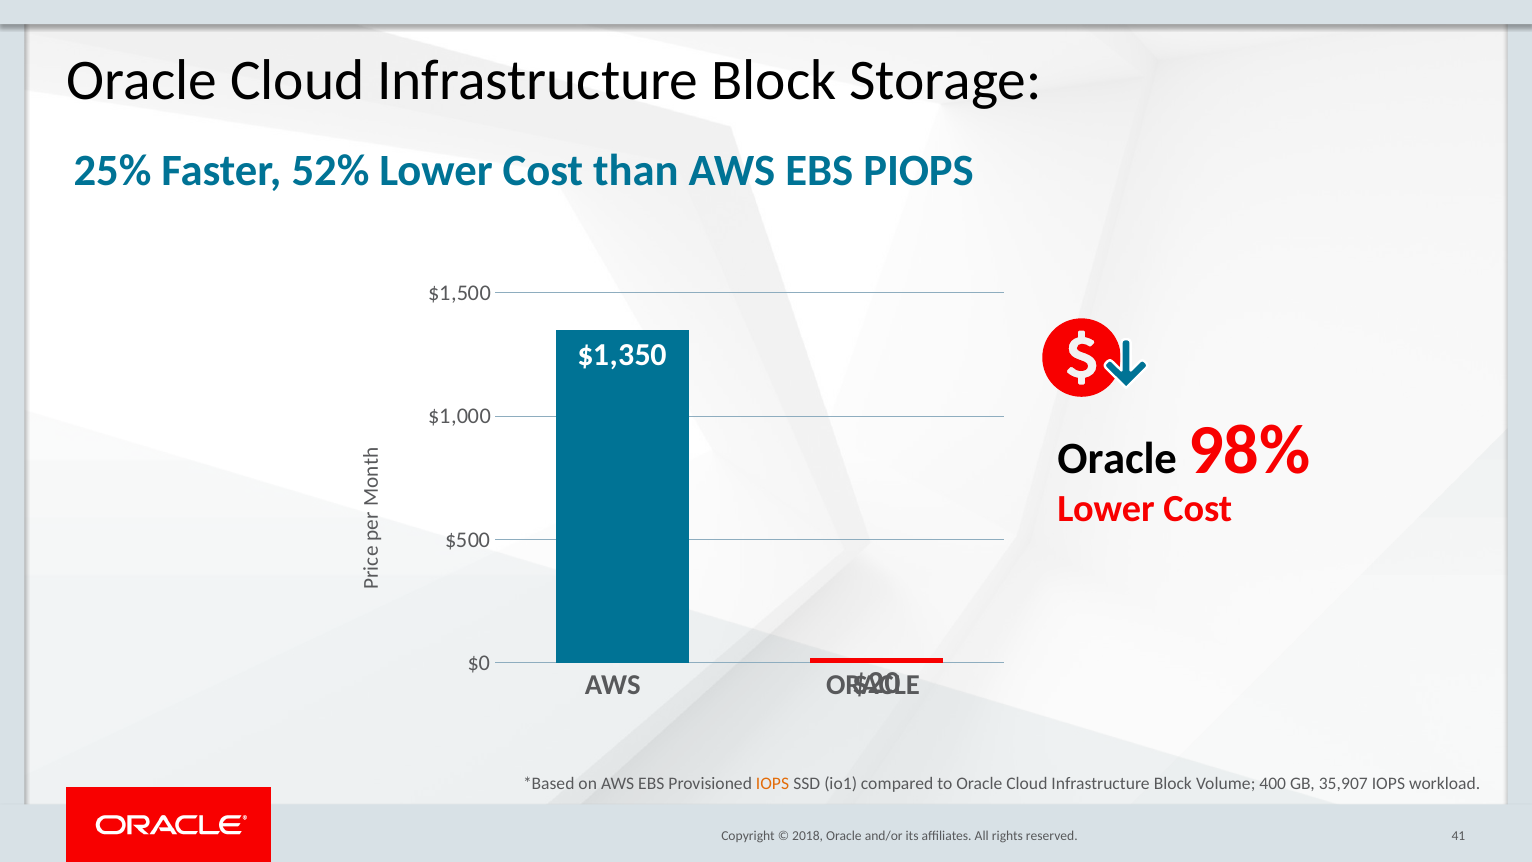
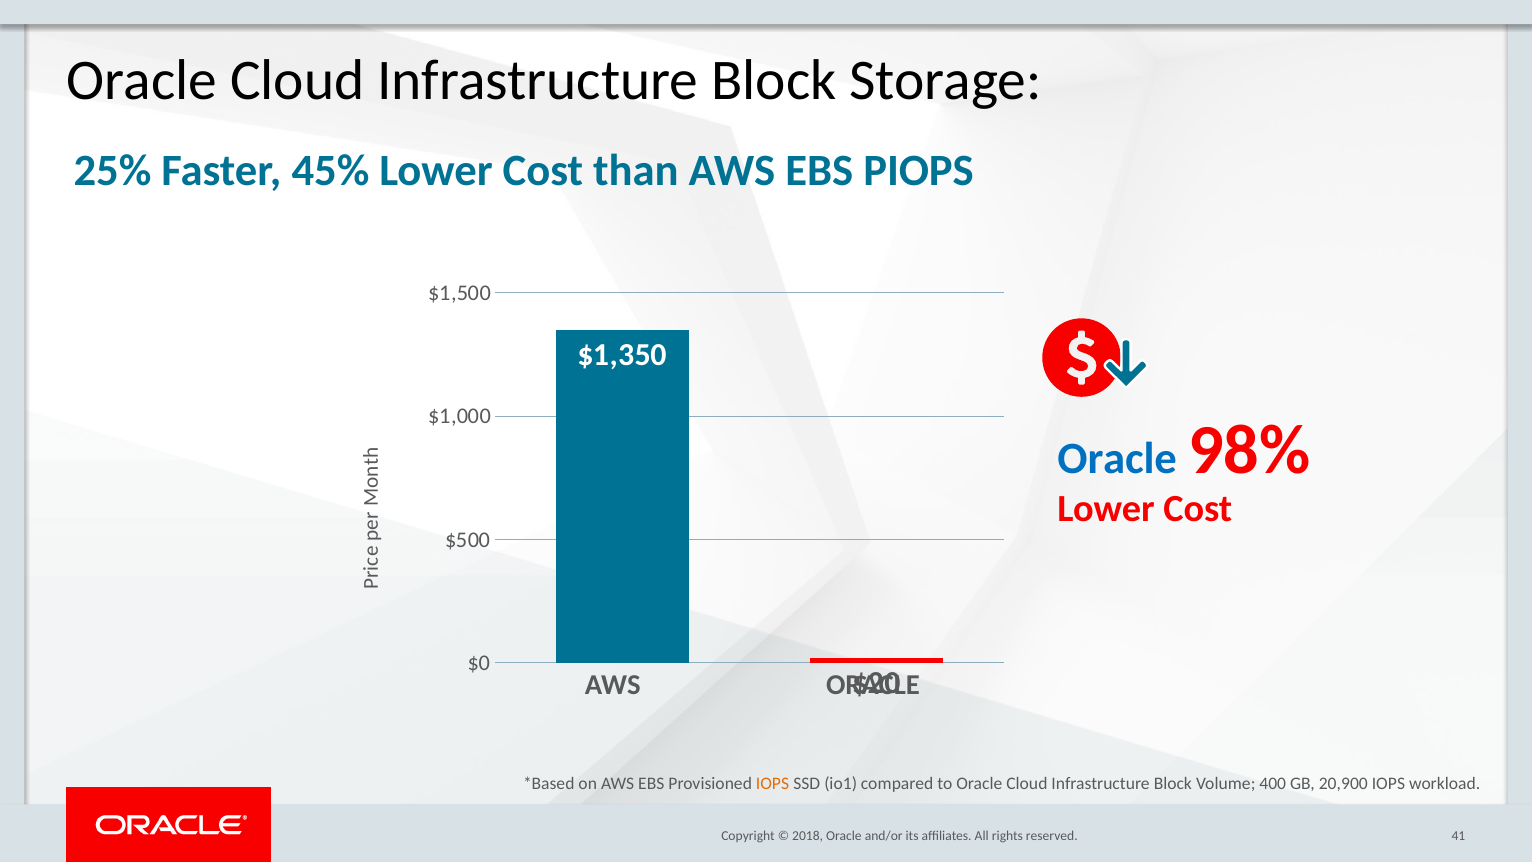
52%: 52% -> 45% (330, 170)
Oracle colour: black -> blue (1117, 458)
35,907: 35,907 -> 20,900 (1343, 784)
